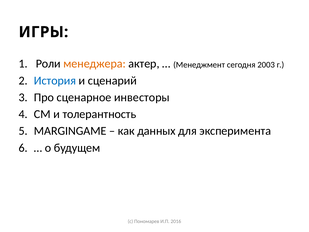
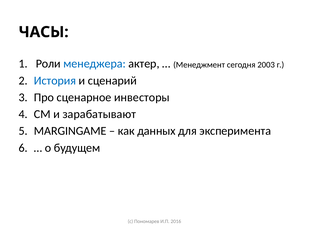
ИГРЫ: ИГРЫ -> ЧАСЫ (44, 32)
менеджера colour: orange -> blue (95, 64)
толерантность: толерантность -> зарабатывают (99, 114)
